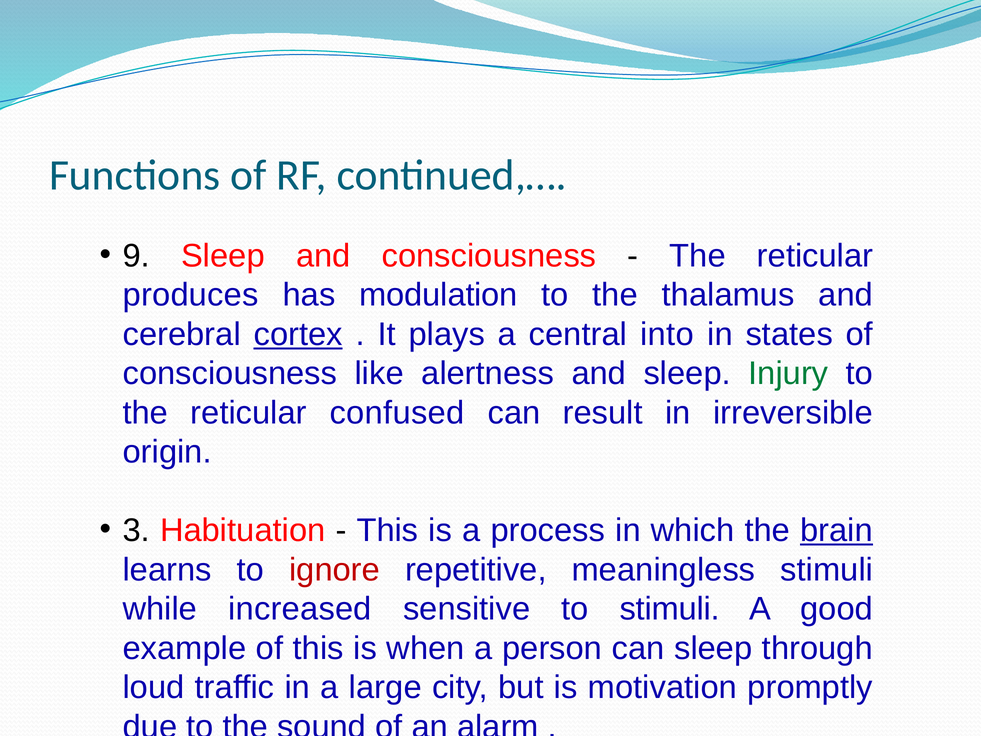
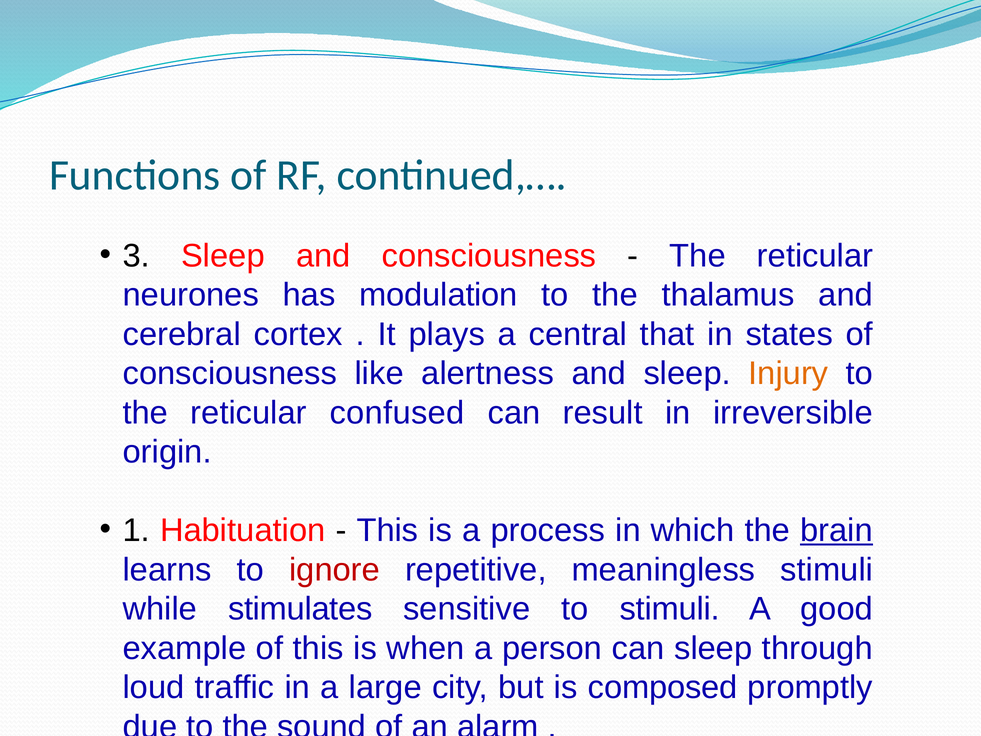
9: 9 -> 3 (136, 256)
produces: produces -> neurones (191, 295)
cortex underline: present -> none (298, 334)
into: into -> that (667, 334)
Injury colour: green -> orange (788, 373)
3: 3 -> 1 (136, 530)
increased: increased -> stimulates (300, 609)
motivation: motivation -> composed (663, 687)
